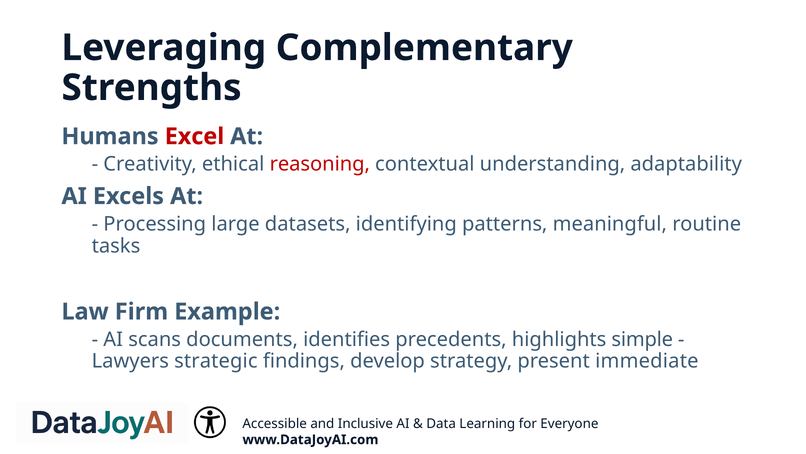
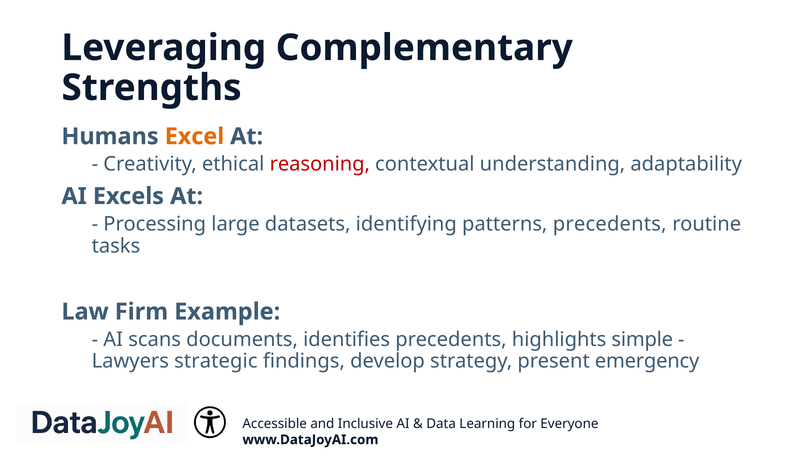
Excel colour: red -> orange (194, 136)
patterns meaningful: meaningful -> precedents (610, 224)
immediate: immediate -> emergency (647, 361)
